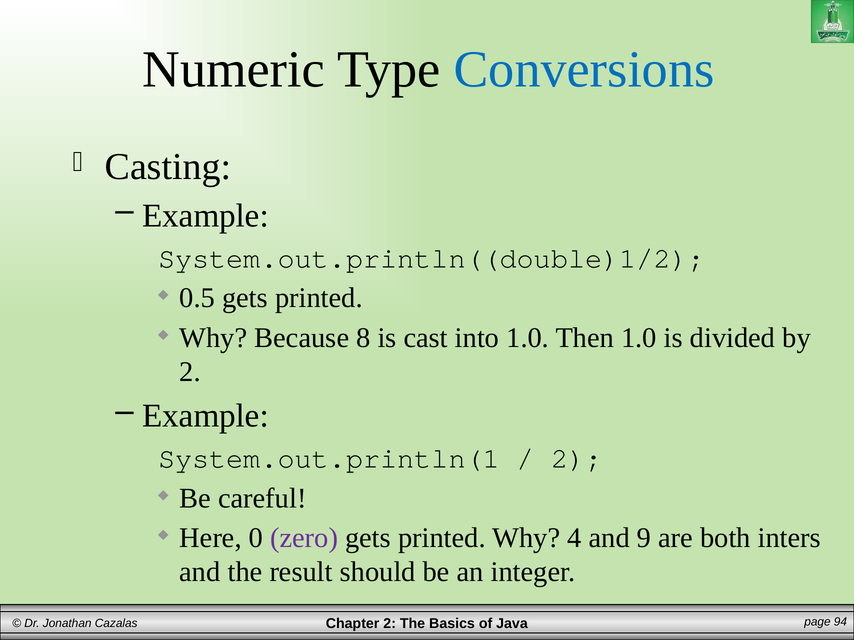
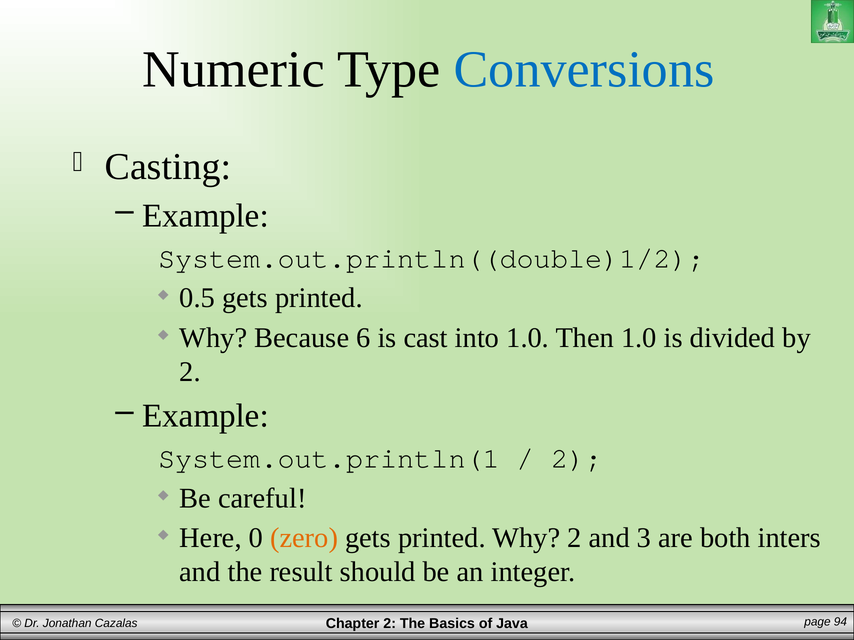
8: 8 -> 6 (363, 338)
zero colour: purple -> orange (304, 538)
Why 4: 4 -> 2 (575, 538)
9: 9 -> 3 (644, 538)
